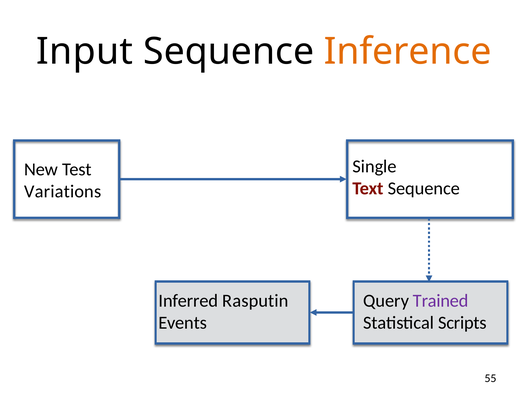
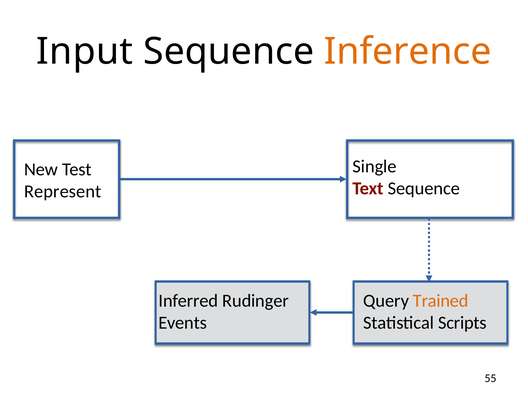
Variations: Variations -> Represent (63, 191)
Rasputin: Rasputin -> Rudinger (256, 301)
Trained colour: purple -> orange (441, 301)
